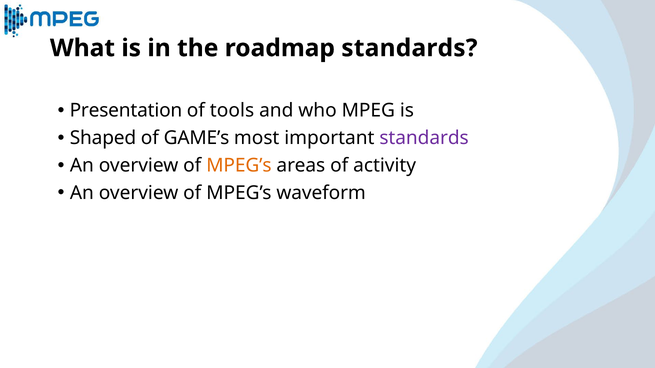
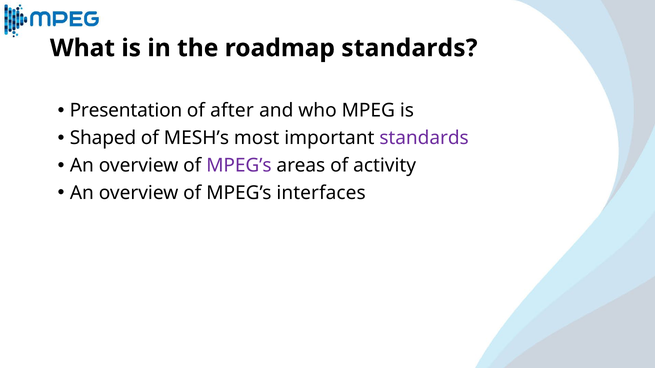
tools: tools -> after (232, 111)
GAME’s: GAME’s -> MESH’s (196, 138)
MPEG’s colour: orange -> purple (239, 166)
waveform: waveform -> interfaces (321, 193)
